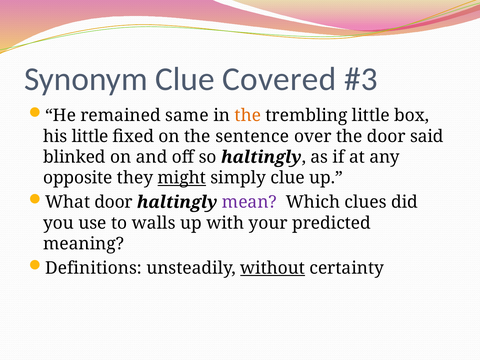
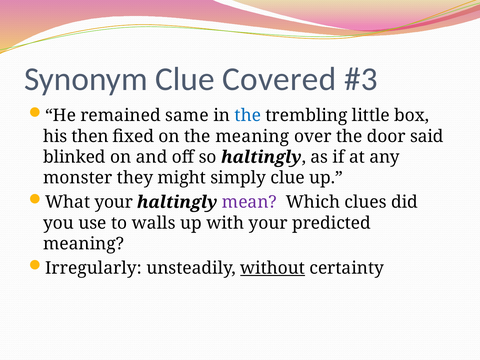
the colour: orange -> blue (248, 116)
his little: little -> then (90, 136)
the sentence: sentence -> meaning (252, 136)
opposite: opposite -> monster (78, 178)
might underline: present -> none (182, 178)
What door: door -> your (114, 202)
Definitions: Definitions -> Irregularly (94, 268)
